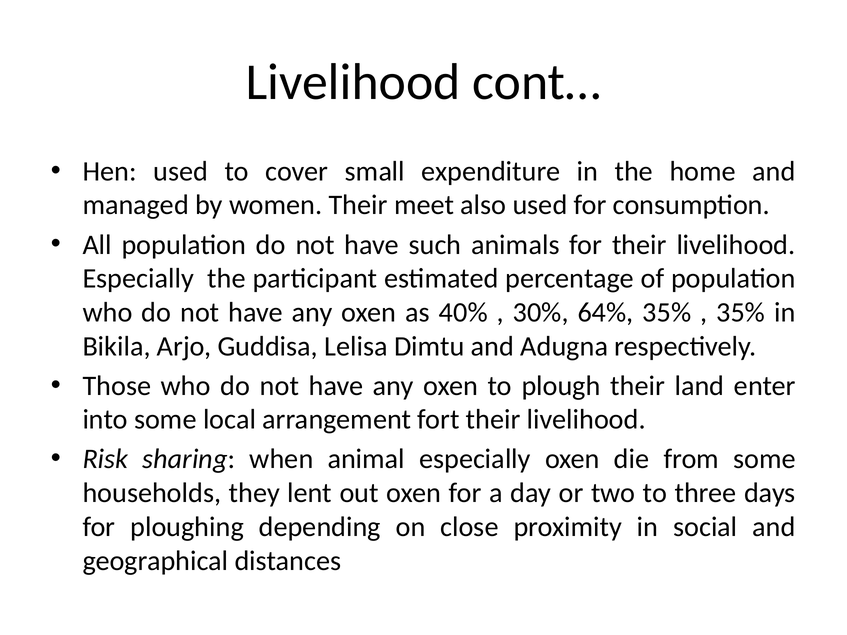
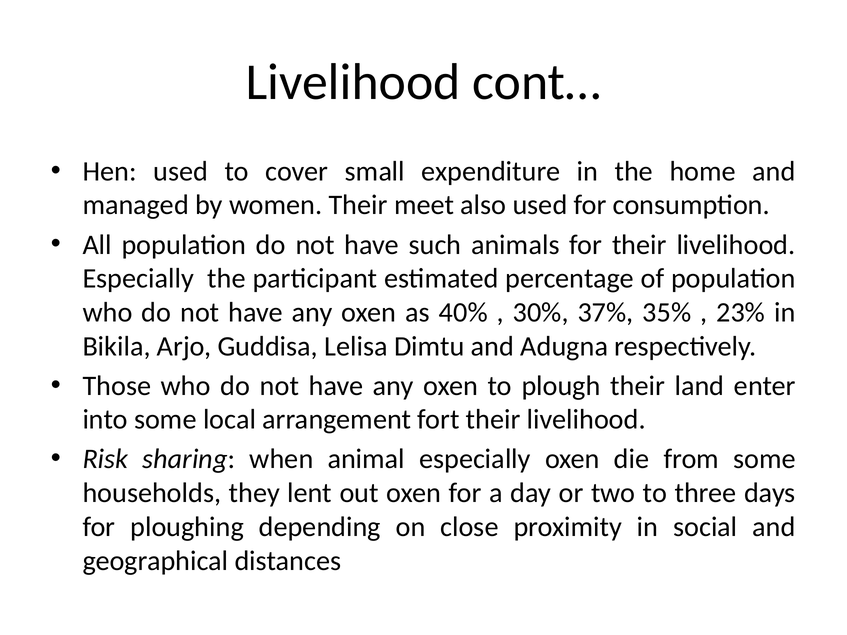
64%: 64% -> 37% (606, 313)
35%: 35% -> 23% (741, 313)
